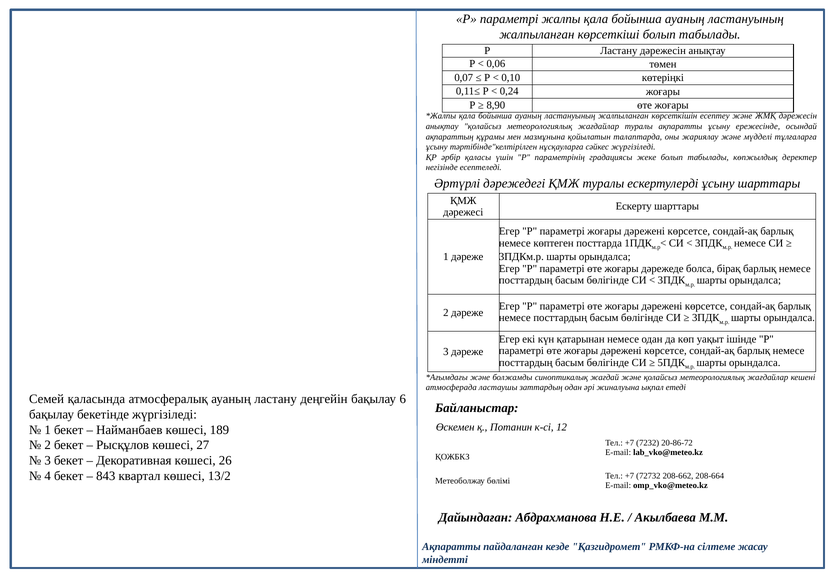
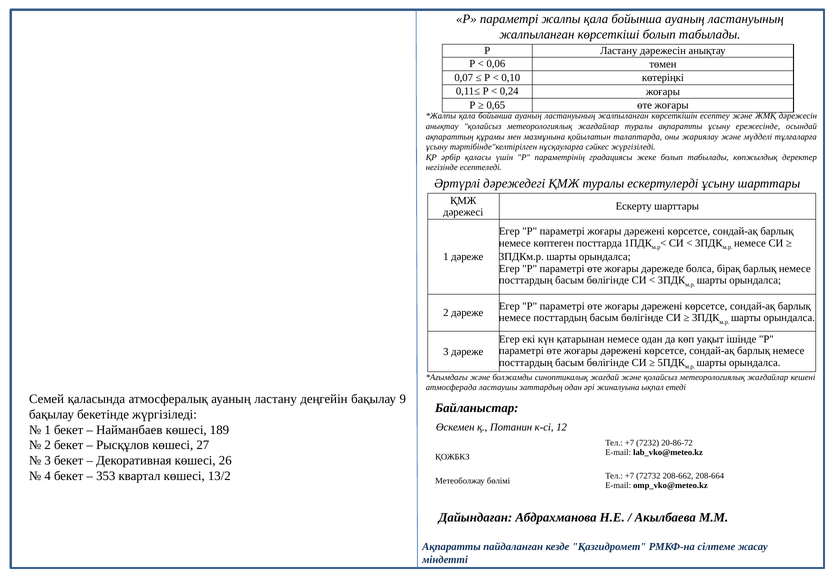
8,90: 8,90 -> 0,65 (496, 105)
6: 6 -> 9 (403, 399)
843: 843 -> 353 (106, 476)
